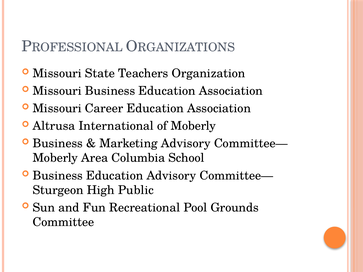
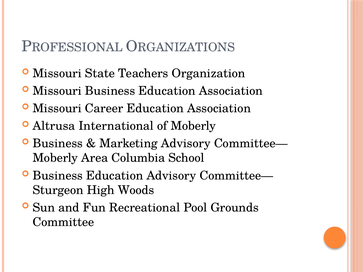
Public: Public -> Woods (136, 190)
